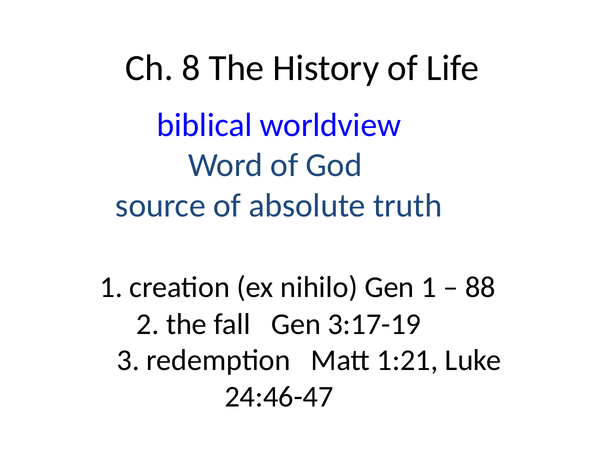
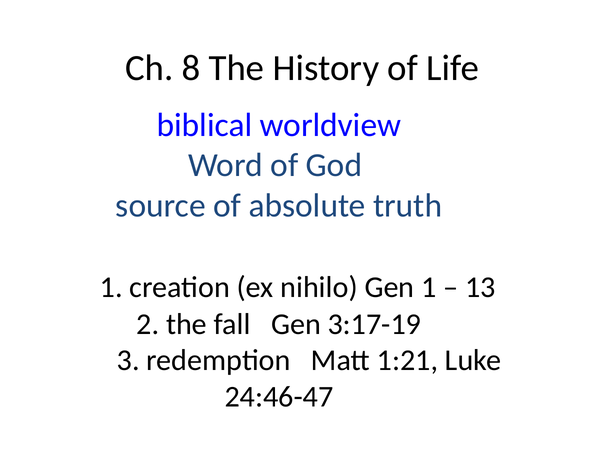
88: 88 -> 13 (480, 287)
